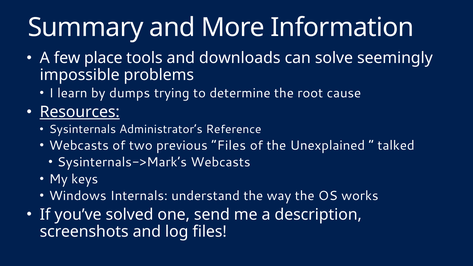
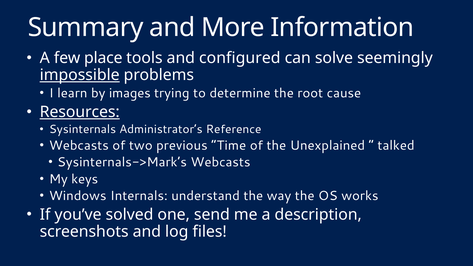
downloads: downloads -> configured (240, 58)
impossible underline: none -> present (80, 75)
dumps: dumps -> images (130, 93)
previous Files: Files -> Time (229, 145)
